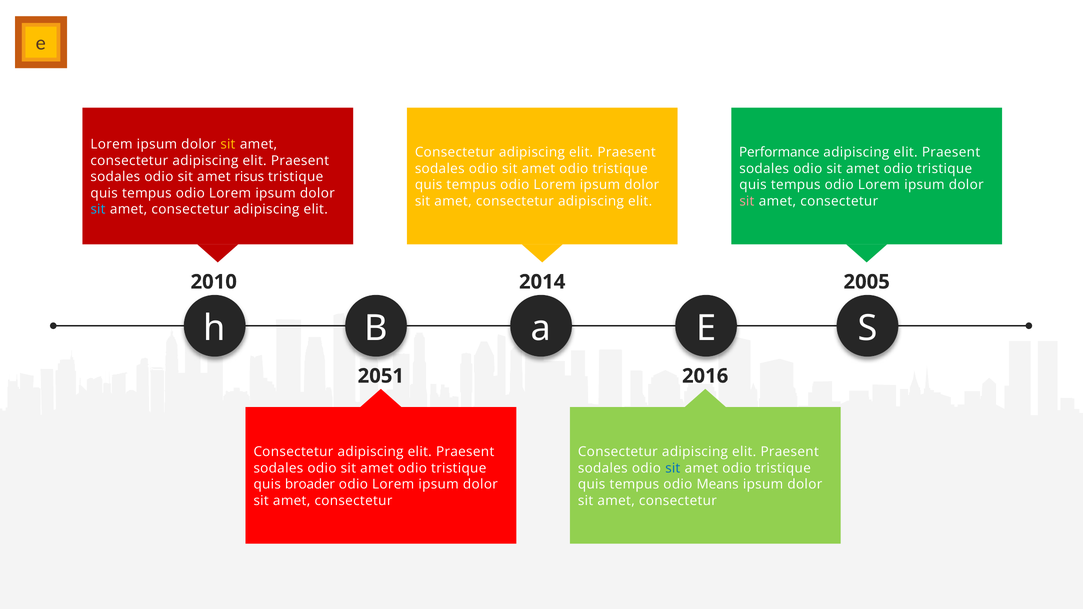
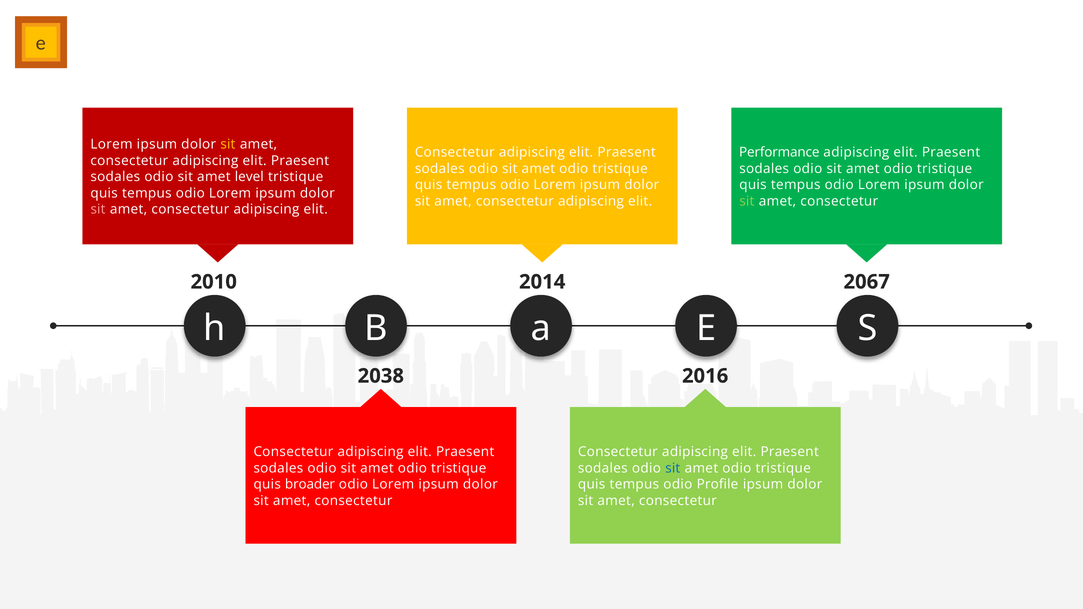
risus: risus -> level (249, 177)
sit colour: pink -> light green (747, 201)
sit colour: light blue -> pink (98, 209)
2005: 2005 -> 2067 (867, 282)
2051: 2051 -> 2038 (381, 376)
Means: Means -> Profile (718, 485)
